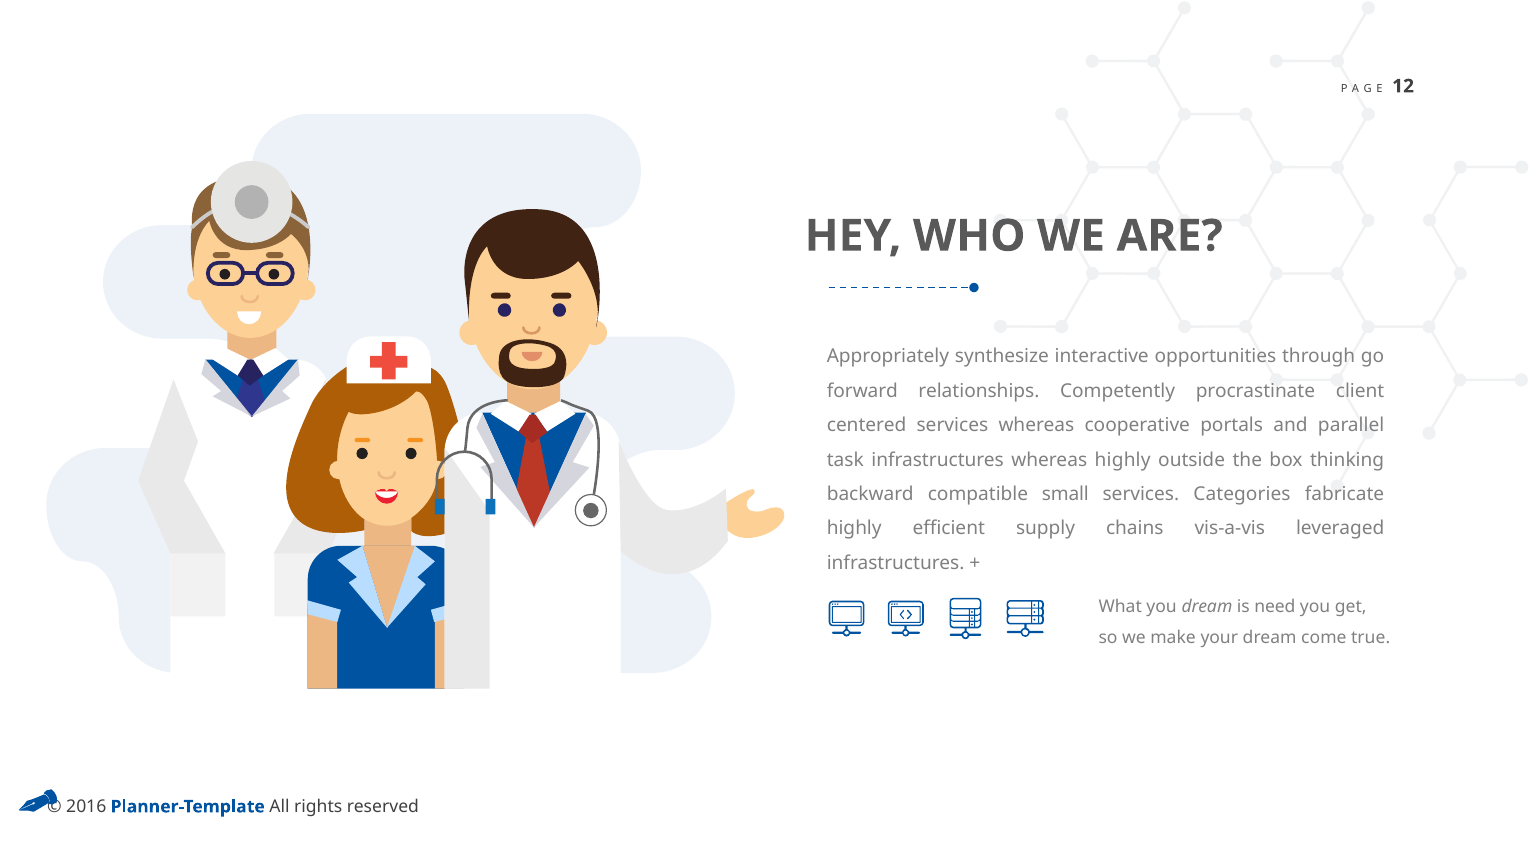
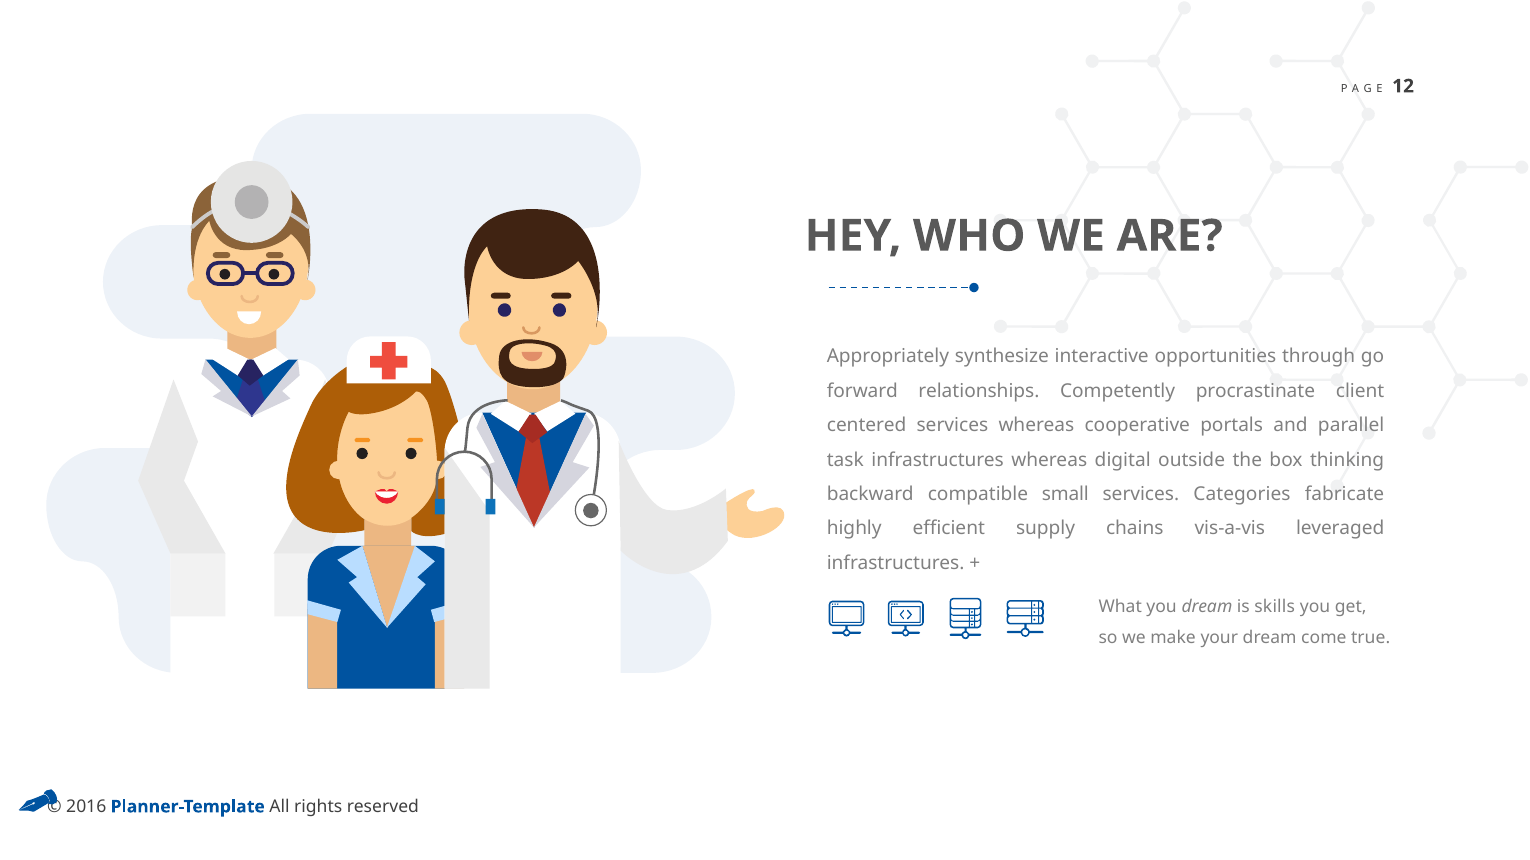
whereas highly: highly -> digital (1123, 460)
need: need -> skills (1275, 607)
